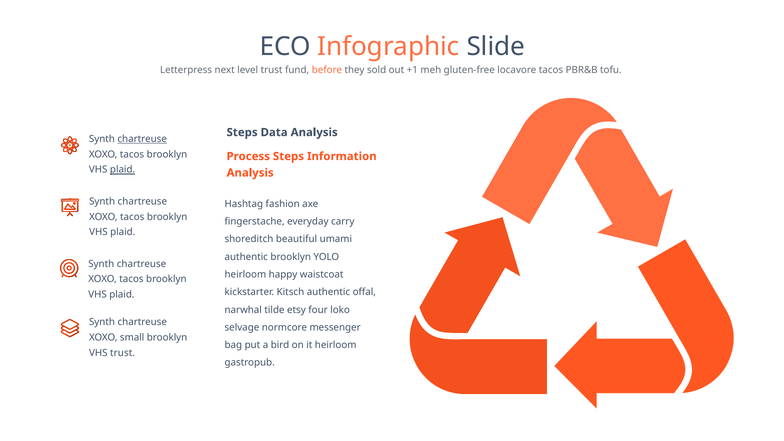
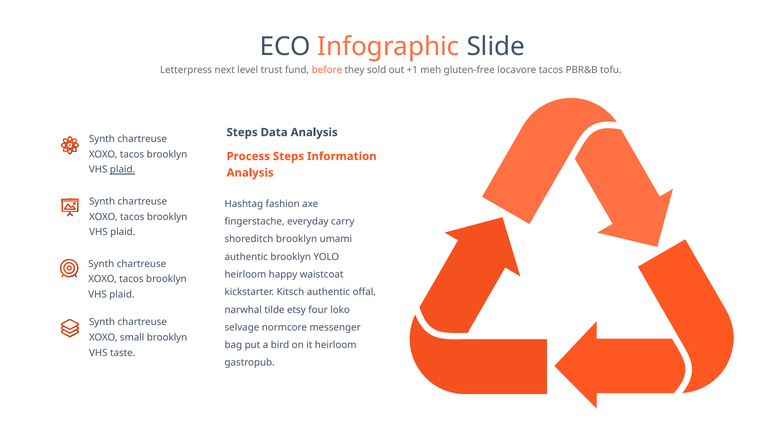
chartreuse underline: present -> none (142, 139)
shoreditch beautiful: beautiful -> brooklyn (297, 239)
VHS trust: trust -> taste (123, 353)
